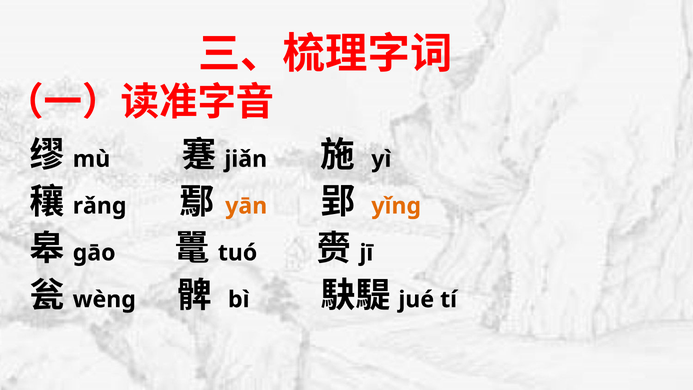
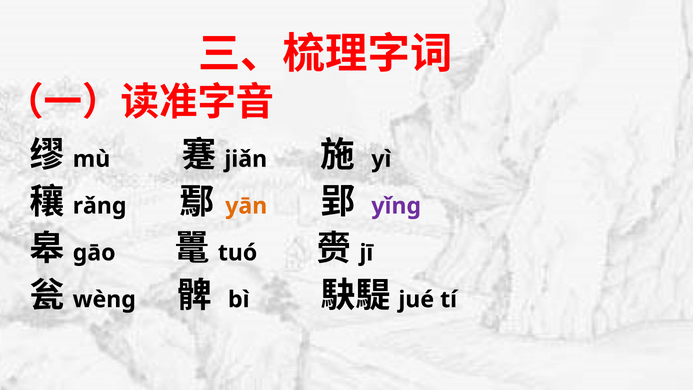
yǐng colour: orange -> purple (396, 206)
